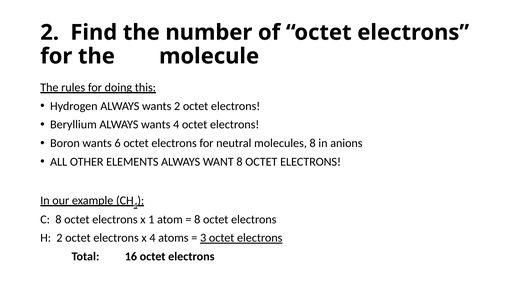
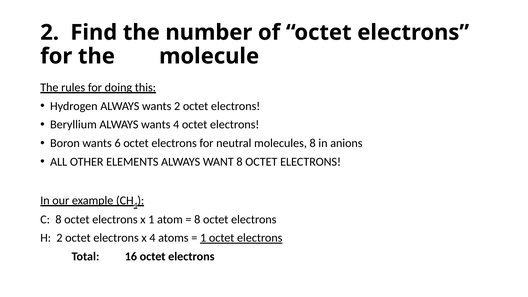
3: 3 -> 1 (203, 238)
